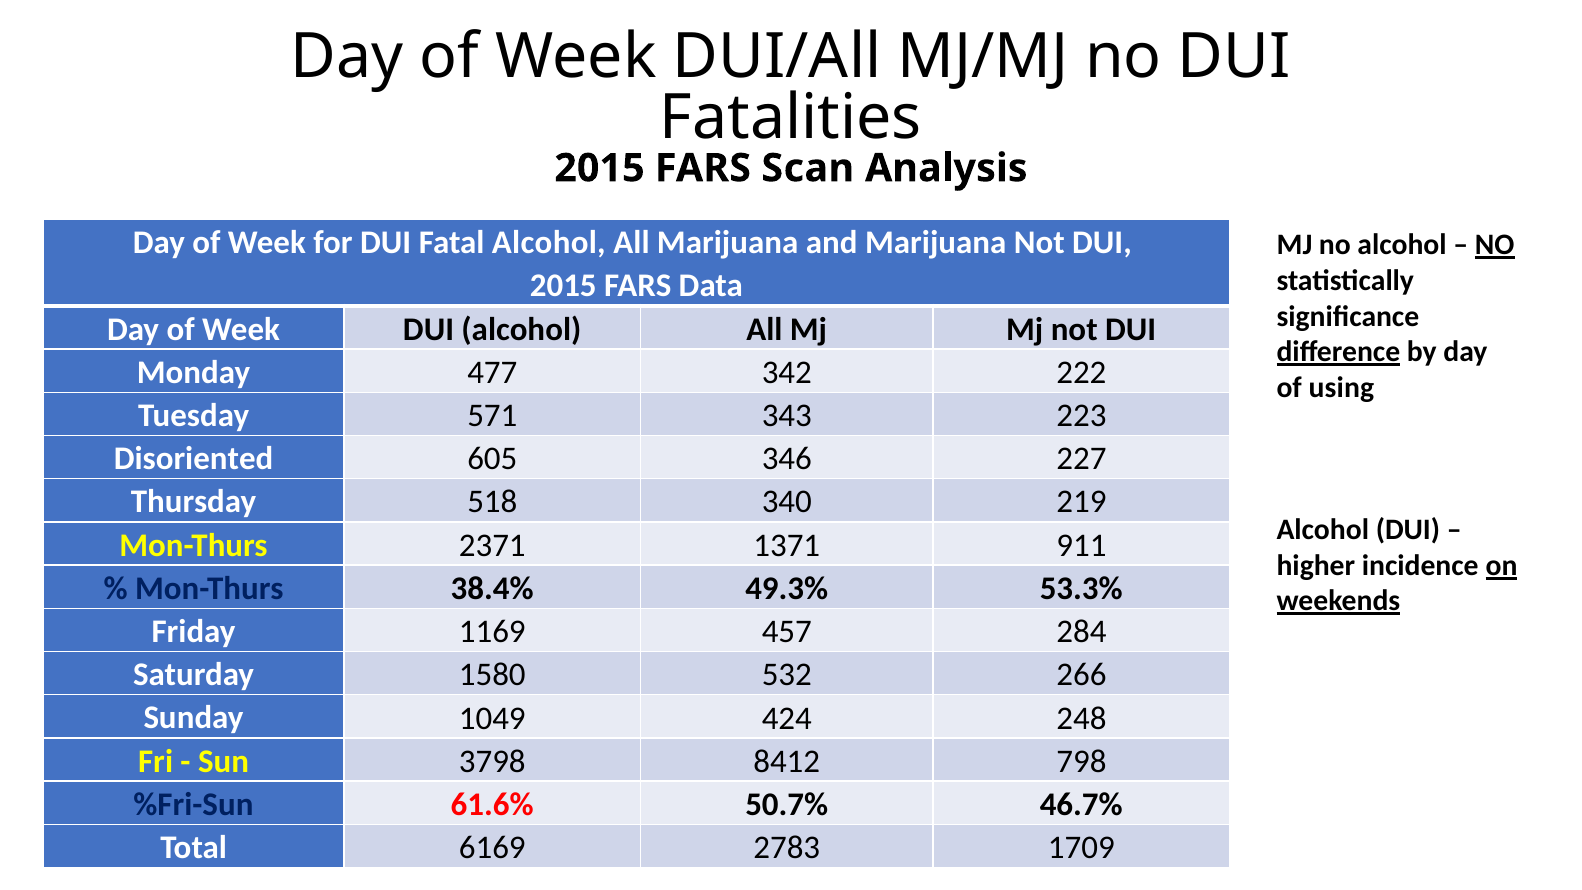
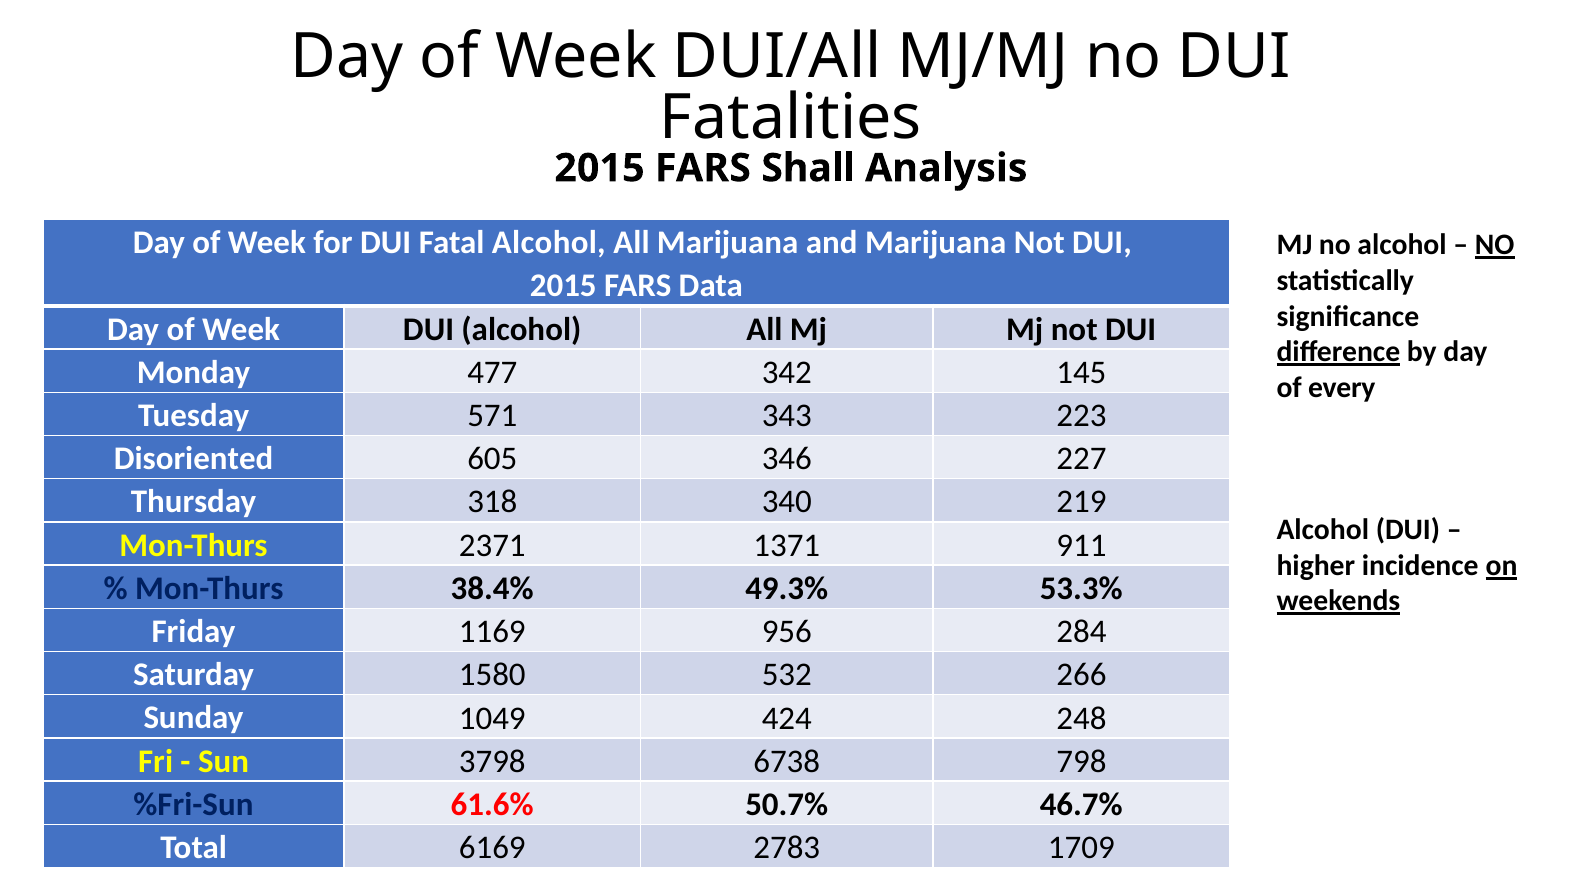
Scan: Scan -> Shall (808, 168)
222: 222 -> 145 (1081, 372)
using: using -> every (1342, 387)
518: 518 -> 318 (492, 502)
457: 457 -> 956 (787, 632)
8412: 8412 -> 6738 (787, 761)
